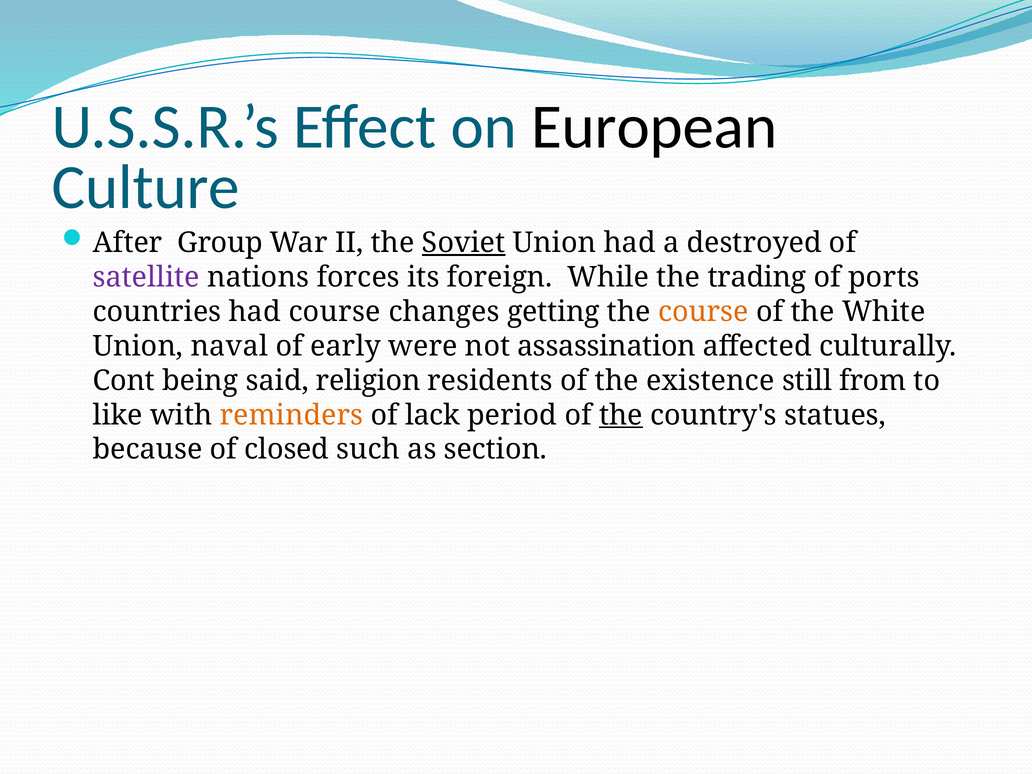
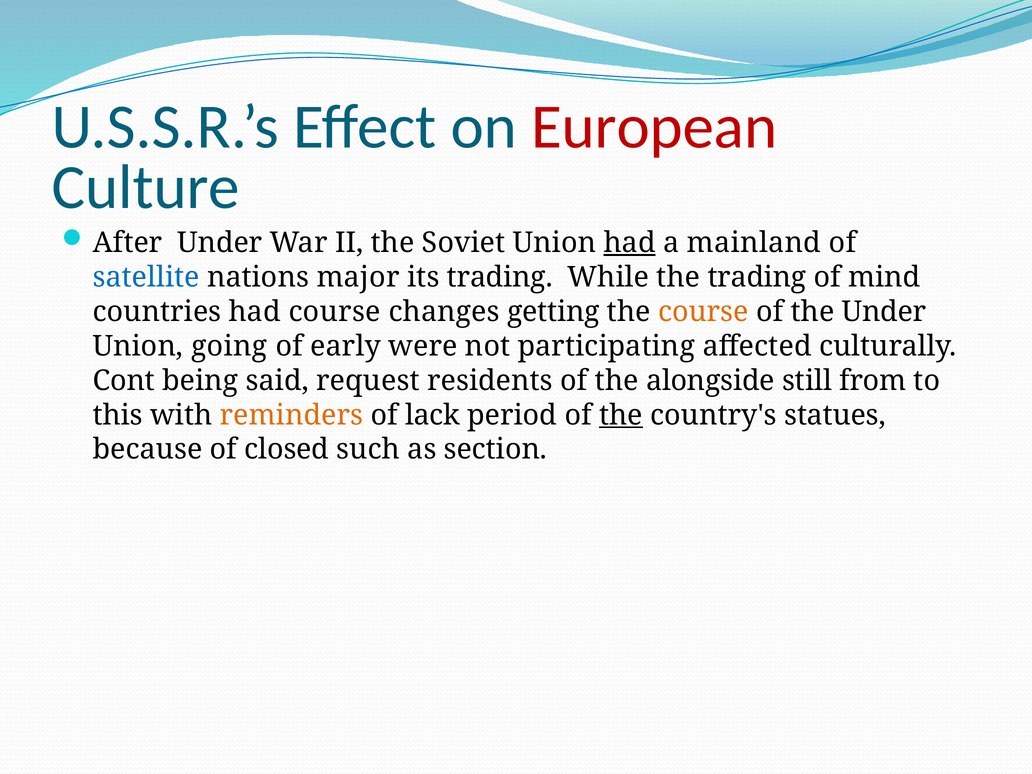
European colour: black -> red (654, 127)
After Group: Group -> Under (220, 243)
Soviet underline: present -> none (464, 243)
had underline: none -> present (630, 243)
destroyed: destroyed -> mainland (754, 243)
satellite colour: purple -> blue (146, 277)
forces: forces -> major (358, 277)
its foreign: foreign -> trading (500, 277)
ports: ports -> mind (884, 277)
the White: White -> Under (884, 312)
naval: naval -> going (229, 346)
assassination: assassination -> participating (606, 346)
religion: religion -> request (368, 381)
existence: existence -> alongside (710, 381)
like: like -> this (118, 415)
